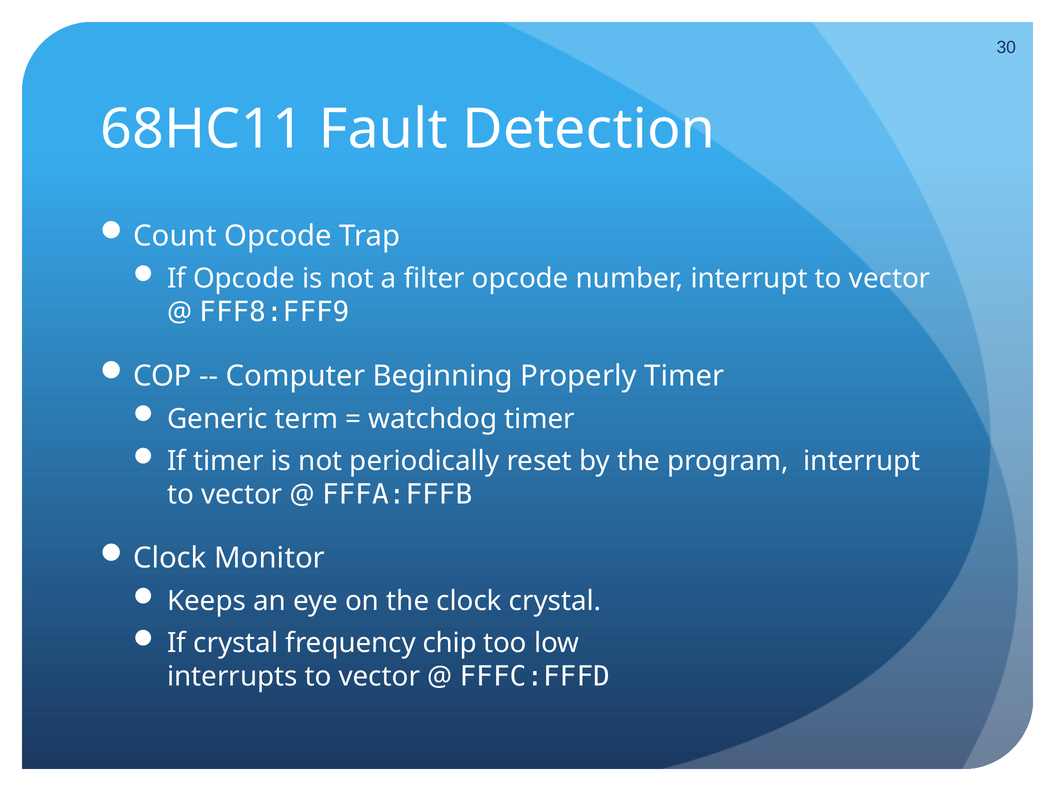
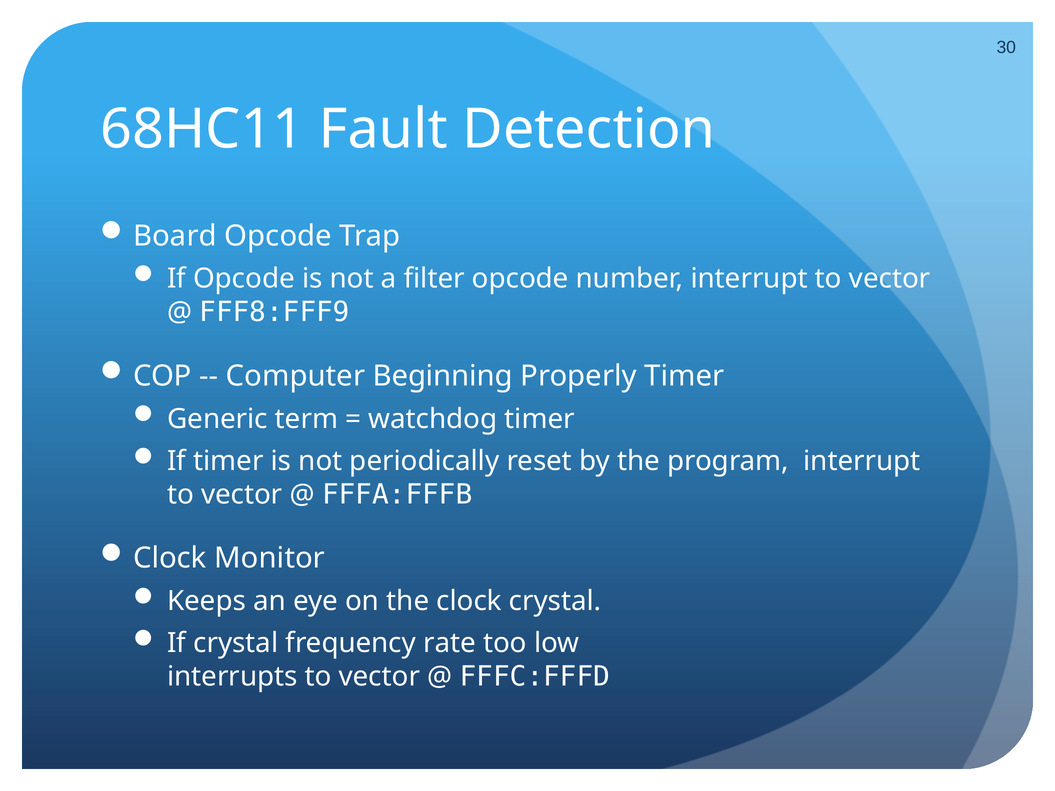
Count: Count -> Board (175, 236)
chip: chip -> rate (450, 644)
